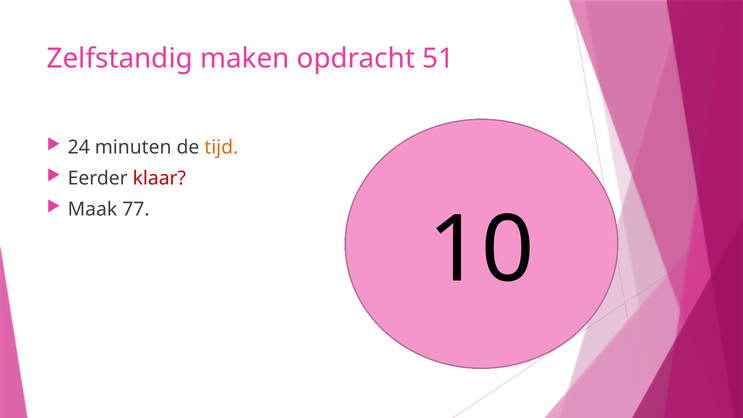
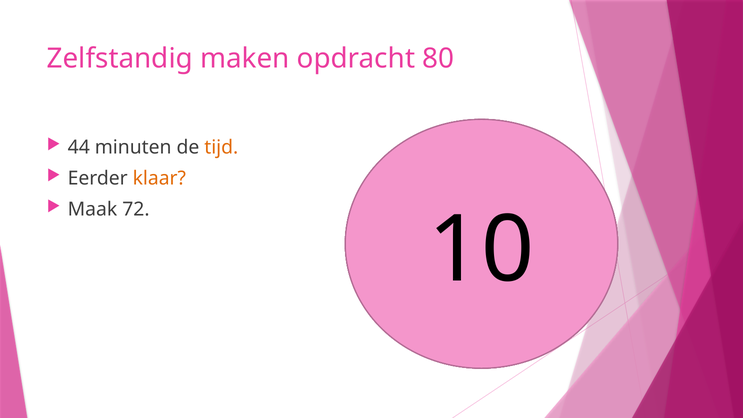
51: 51 -> 80 (438, 59)
24: 24 -> 44 (79, 147)
klaar colour: red -> orange (159, 178)
77: 77 -> 72 (136, 209)
